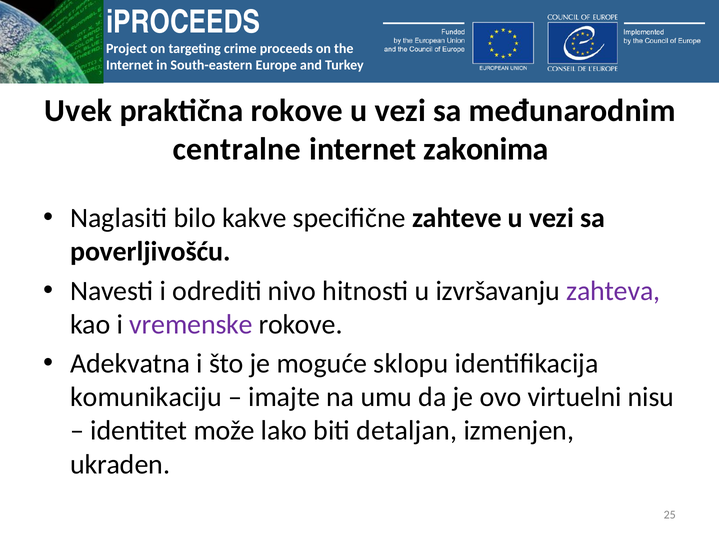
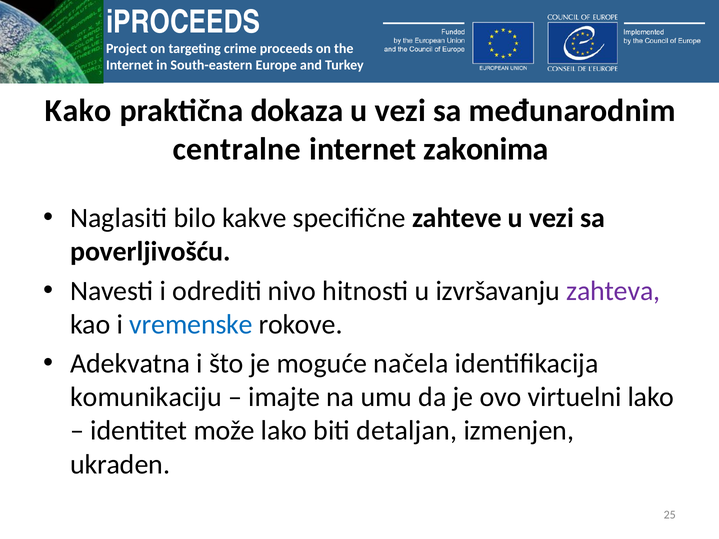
Uvek: Uvek -> Kako (78, 111)
praktična rokove: rokove -> dokaza (297, 111)
vremenske colour: purple -> blue (191, 325)
sklopu: sklopu -> načela (411, 364)
virtuelni nisu: nisu -> lako (651, 397)
